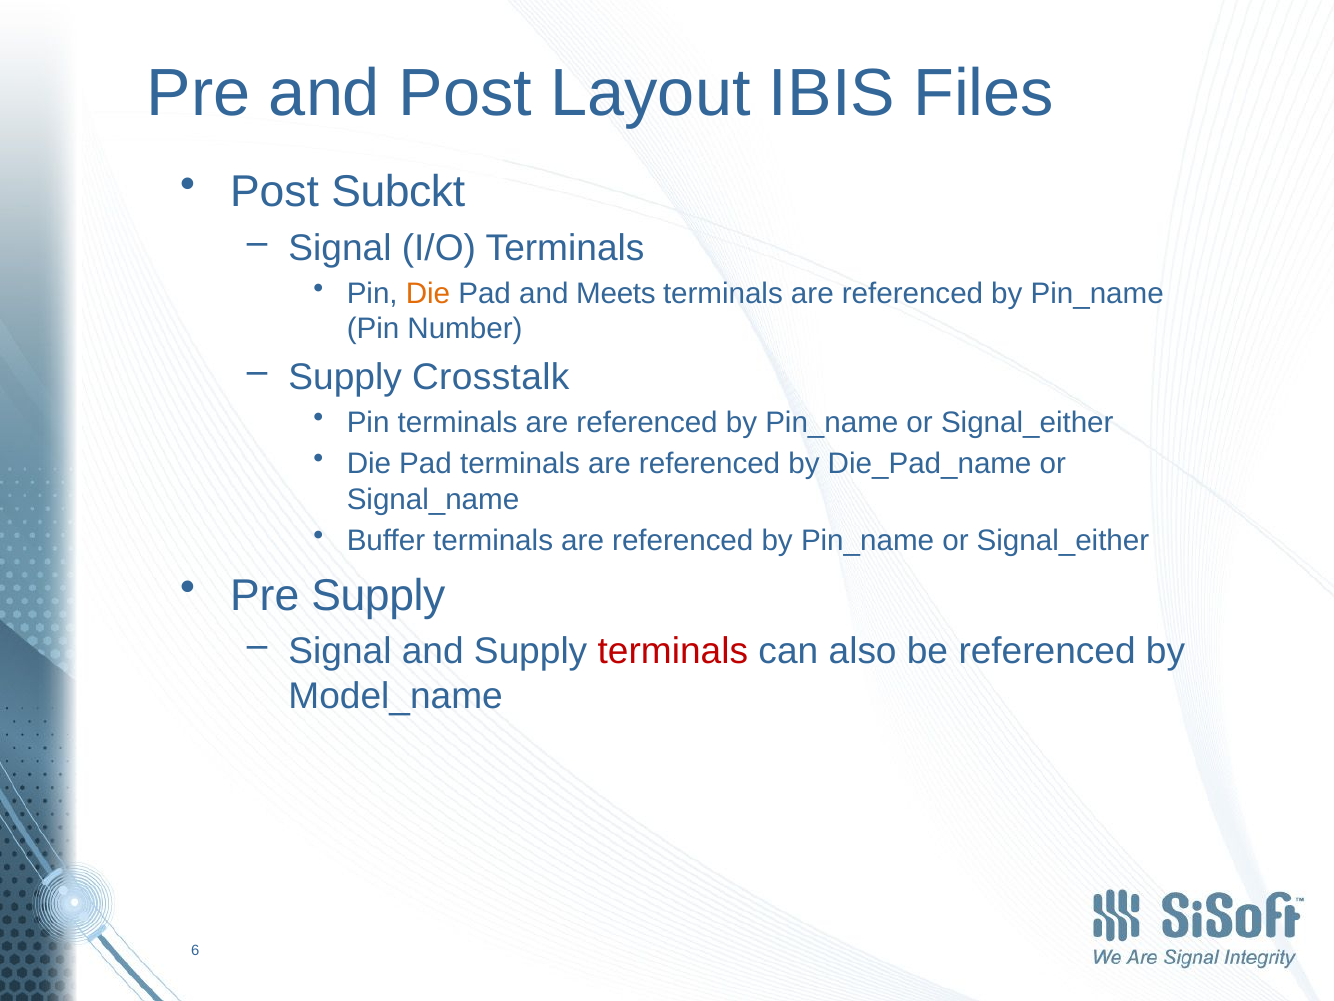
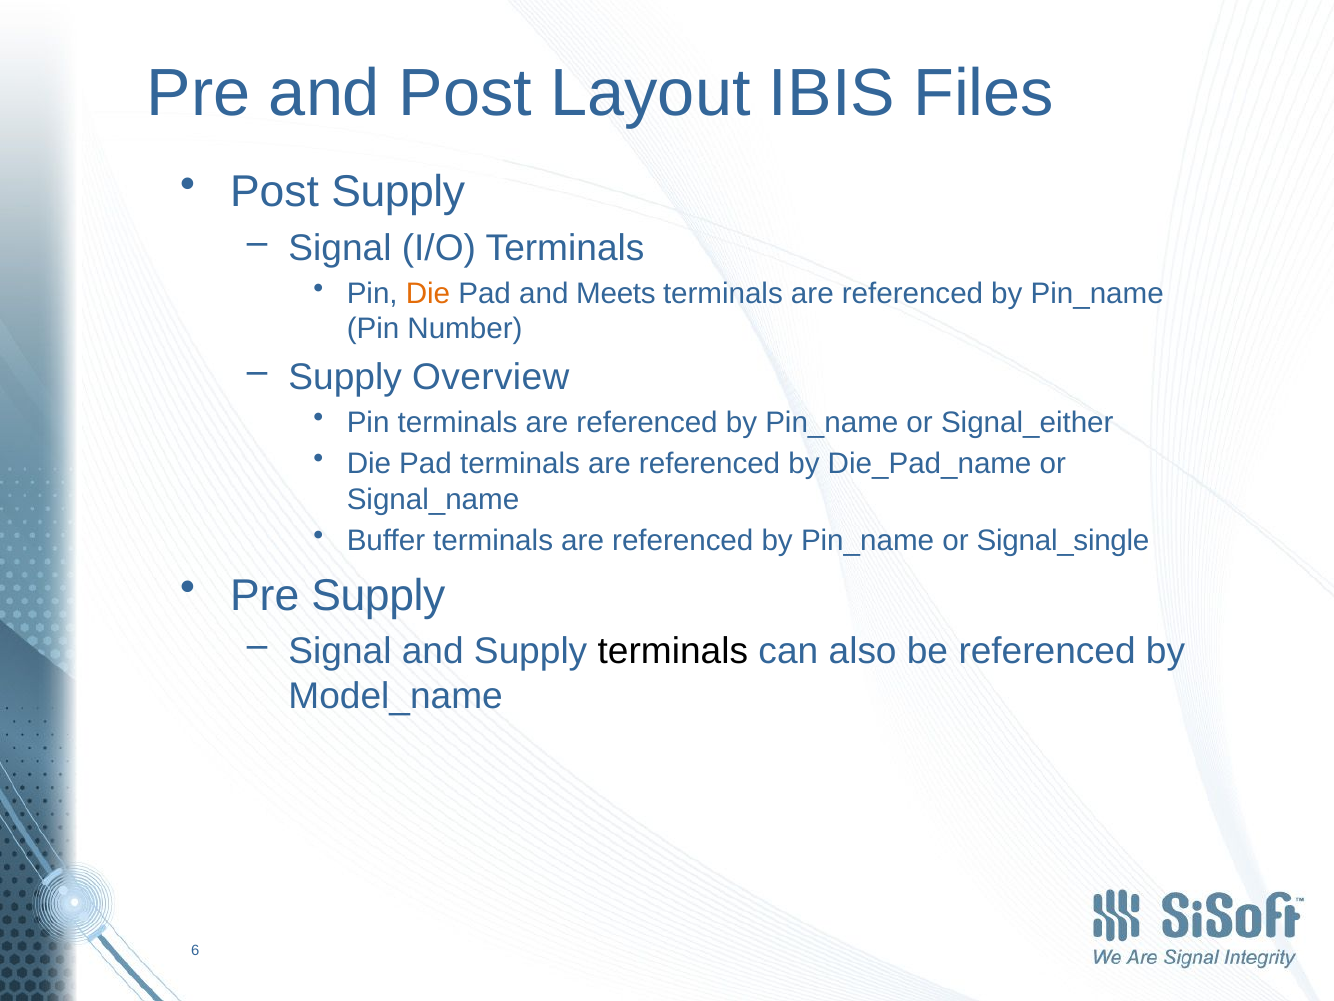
Post Subckt: Subckt -> Supply (398, 192)
Crosstalk: Crosstalk -> Overview (491, 377)
Signal_either: Signal_either -> Signal_single (1063, 541)
terminals colour: red -> black (673, 651)
